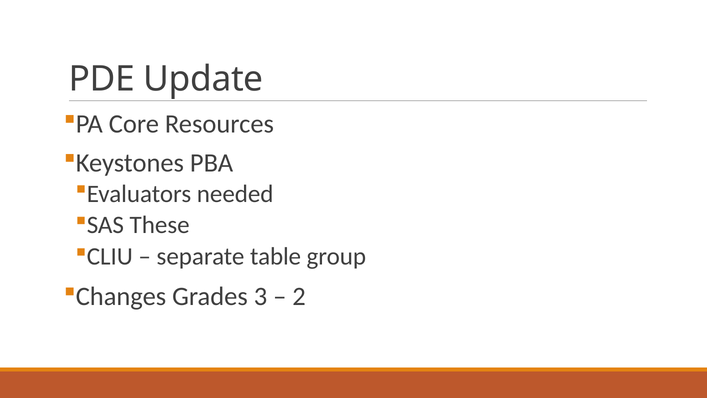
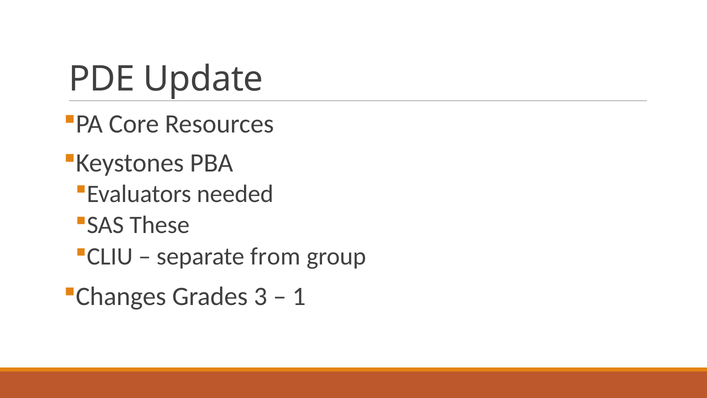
table: table -> from (275, 256)
2: 2 -> 1 (299, 296)
